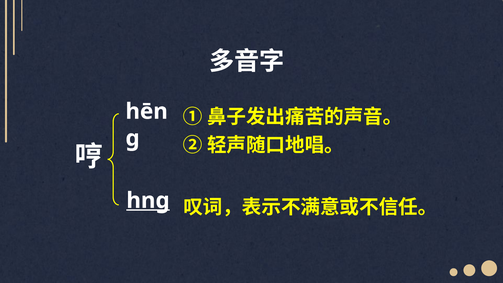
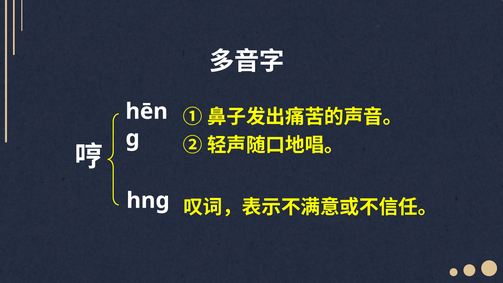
hnɡ underline: present -> none (148, 200)
